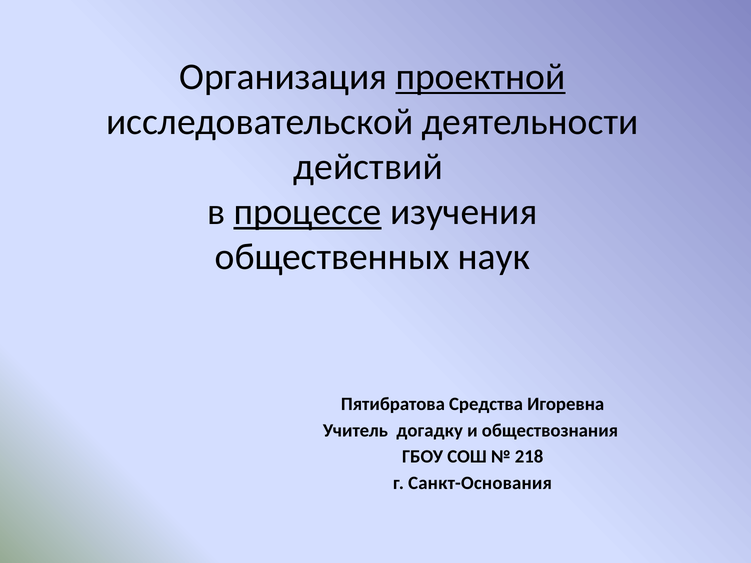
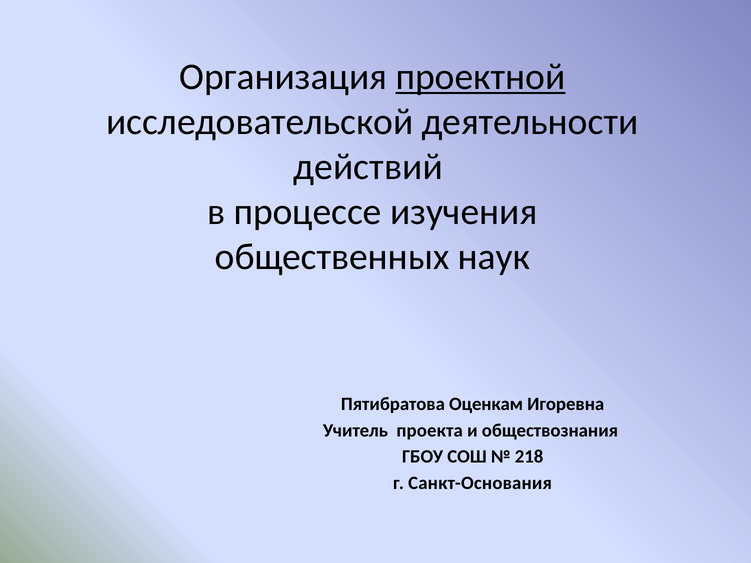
процессе underline: present -> none (308, 212)
Средства: Средства -> Оценкам (486, 404)
догадку: догадку -> проекта (430, 431)
